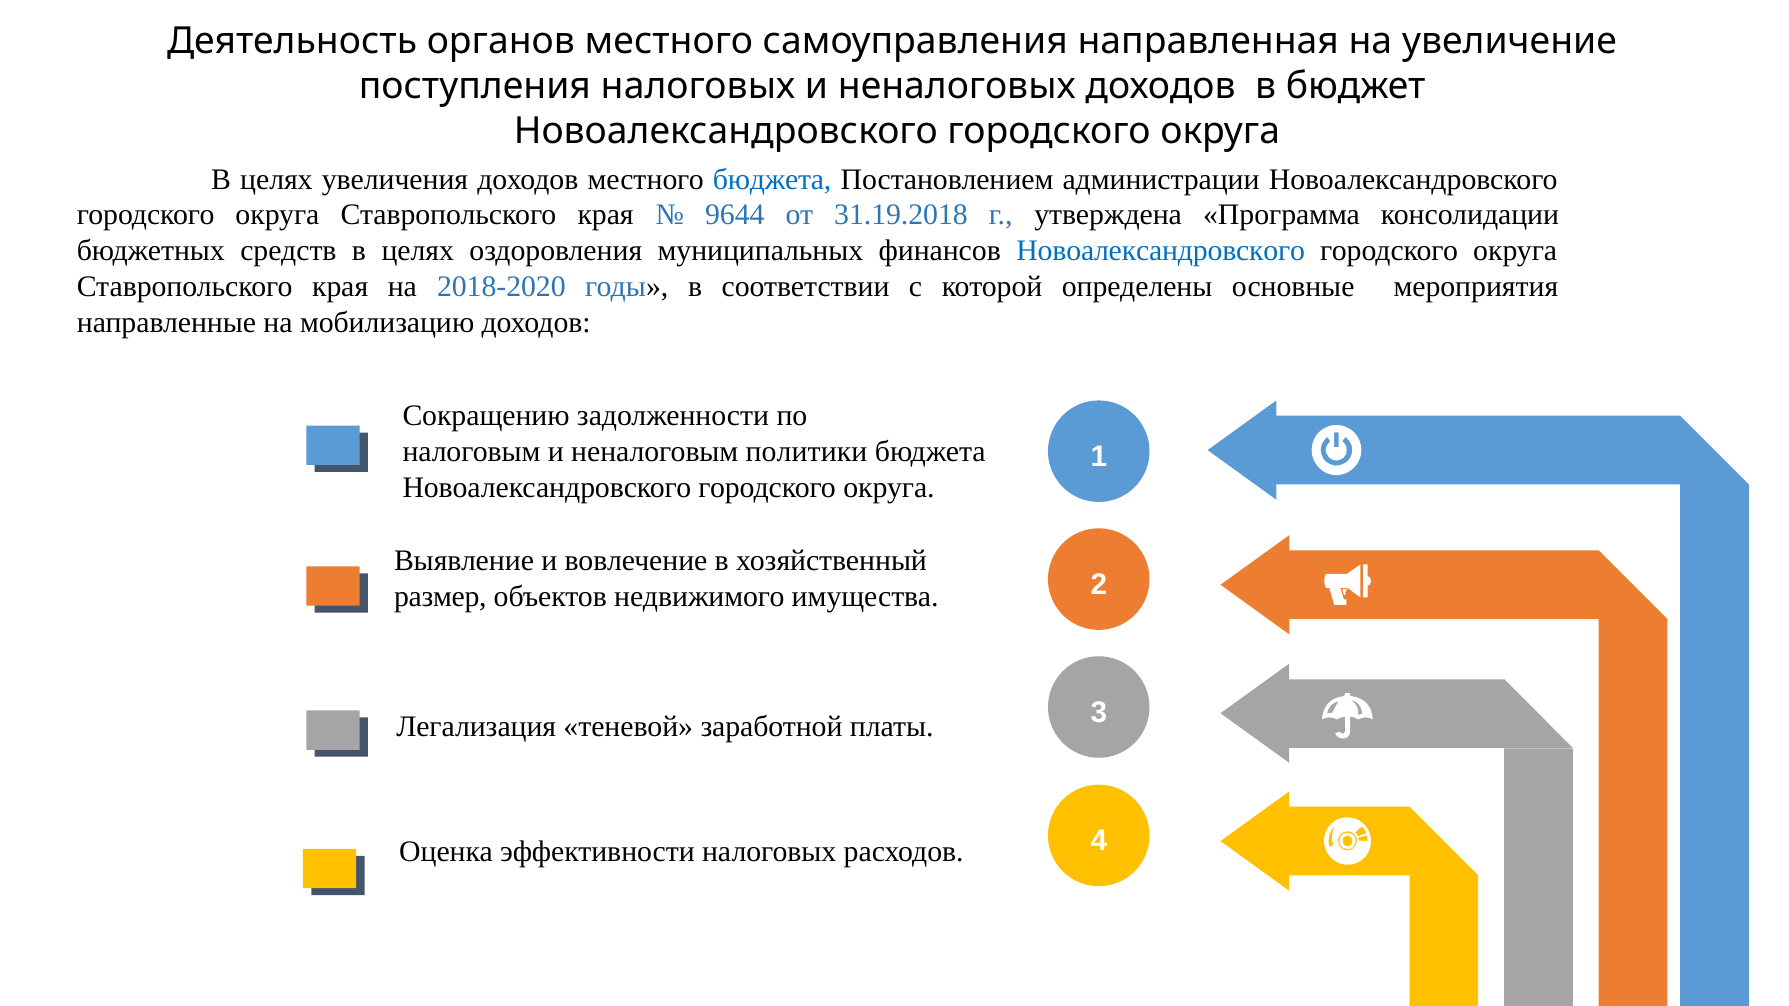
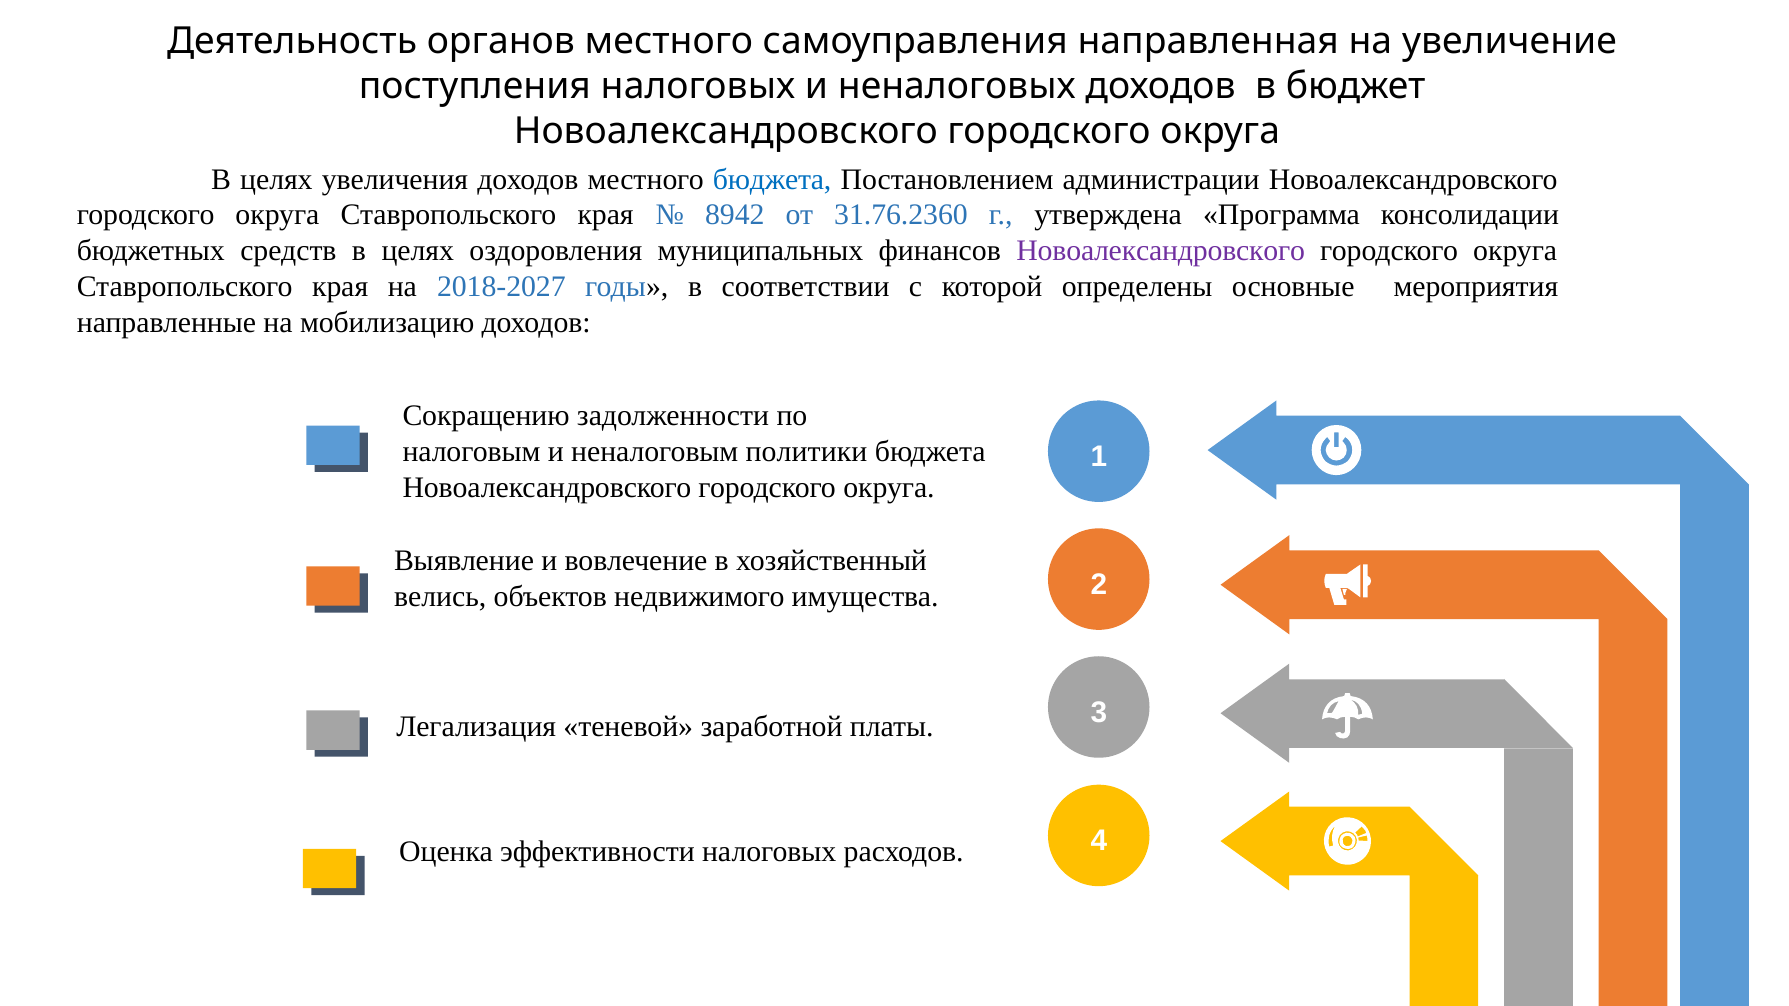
9644: 9644 -> 8942 (735, 215)
31.19.2018: 31.19.2018 -> 31.76.2360 (901, 215)
Новоалександровского colour: blue -> purple (1161, 251)
2018-2020: 2018-2020 -> 2018-2027 (501, 287)
размер: размер -> велись (440, 597)
